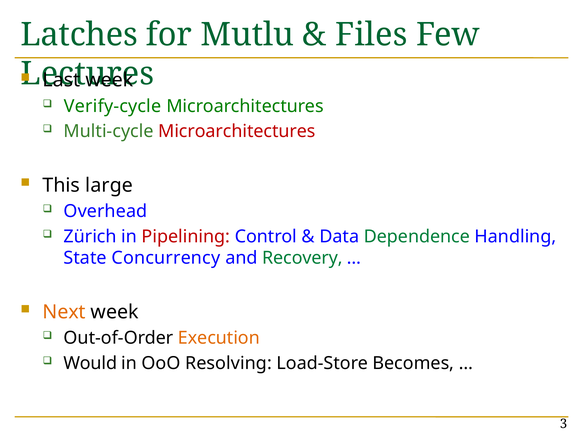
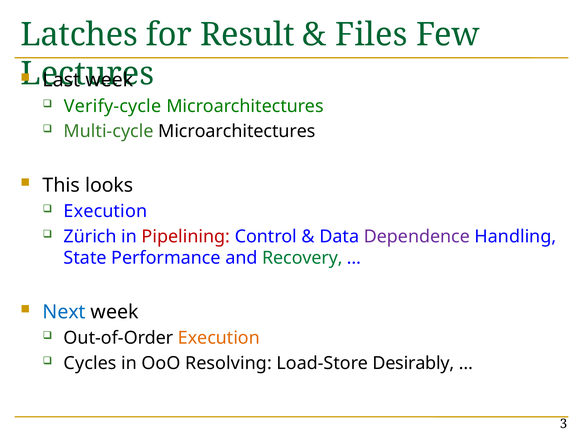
Mutlu: Mutlu -> Result (247, 35)
Microarchitectures colour: red -> black (237, 131)
large: large -> looks (109, 185)
Overhead: Overhead -> Execution (105, 211)
Dependence colour: green -> purple (417, 236)
Concurrency: Concurrency -> Performance (166, 258)
Next colour: orange -> blue (64, 312)
Would: Would -> Cycles (90, 363)
Becomes: Becomes -> Desirably (413, 363)
